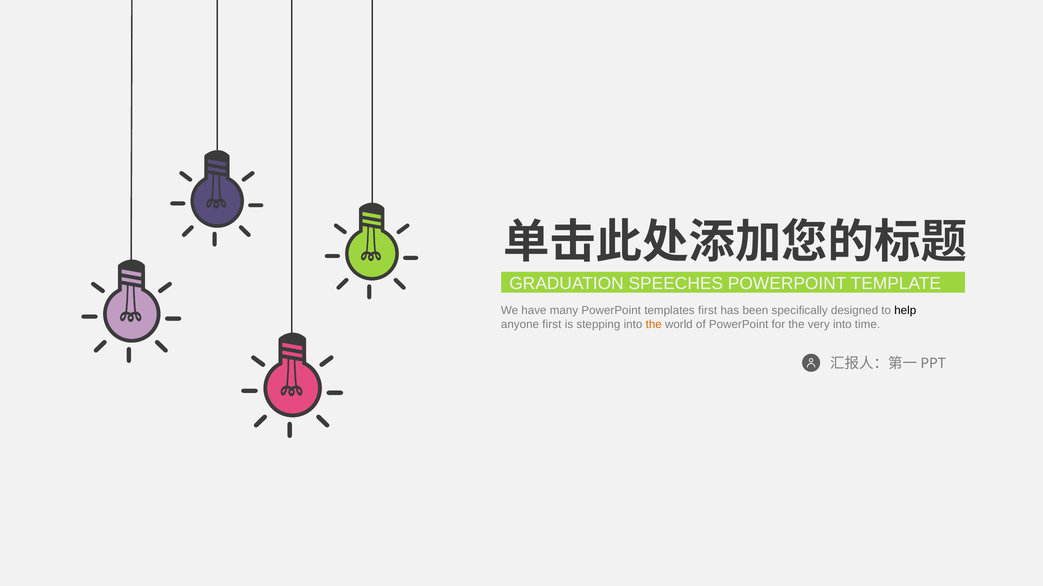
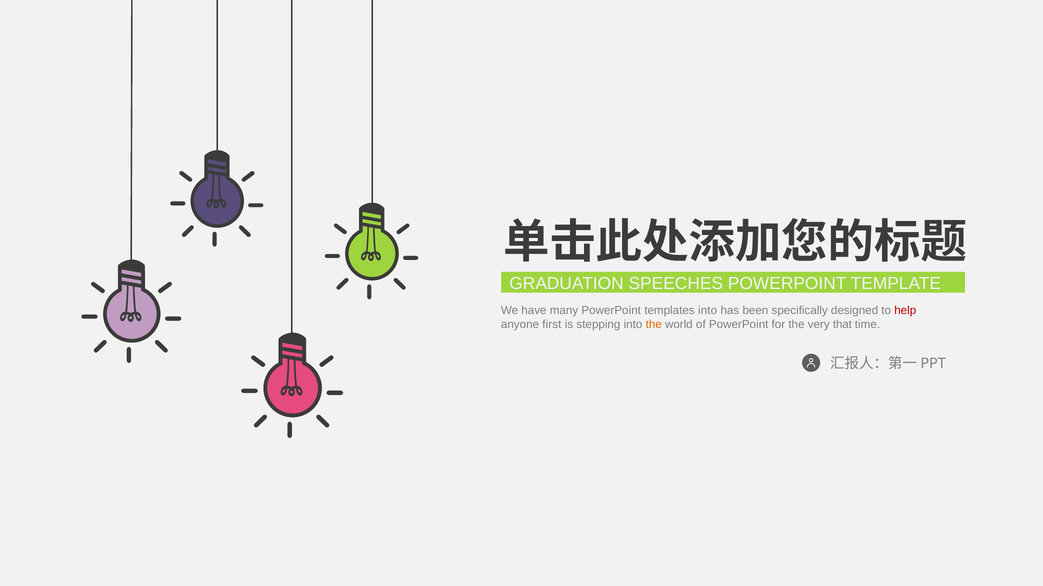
templates first: first -> into (708, 311)
help colour: black -> red (905, 311)
very into: into -> that (842, 325)
